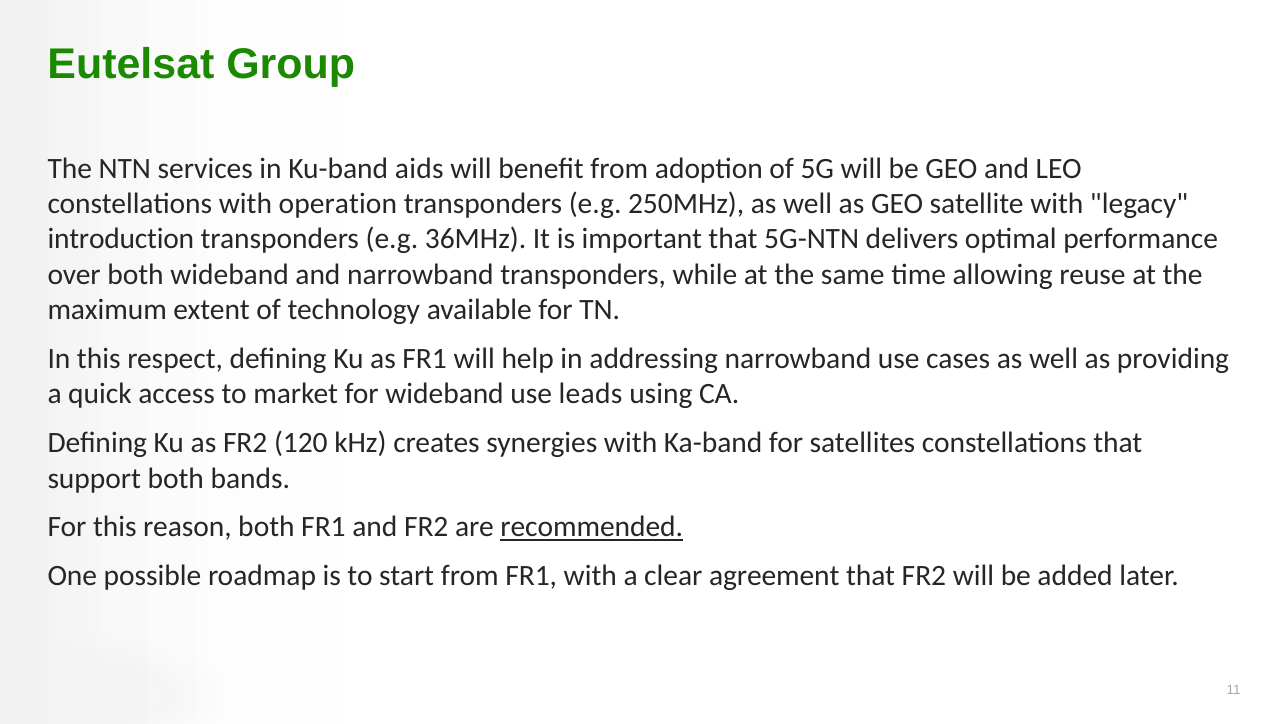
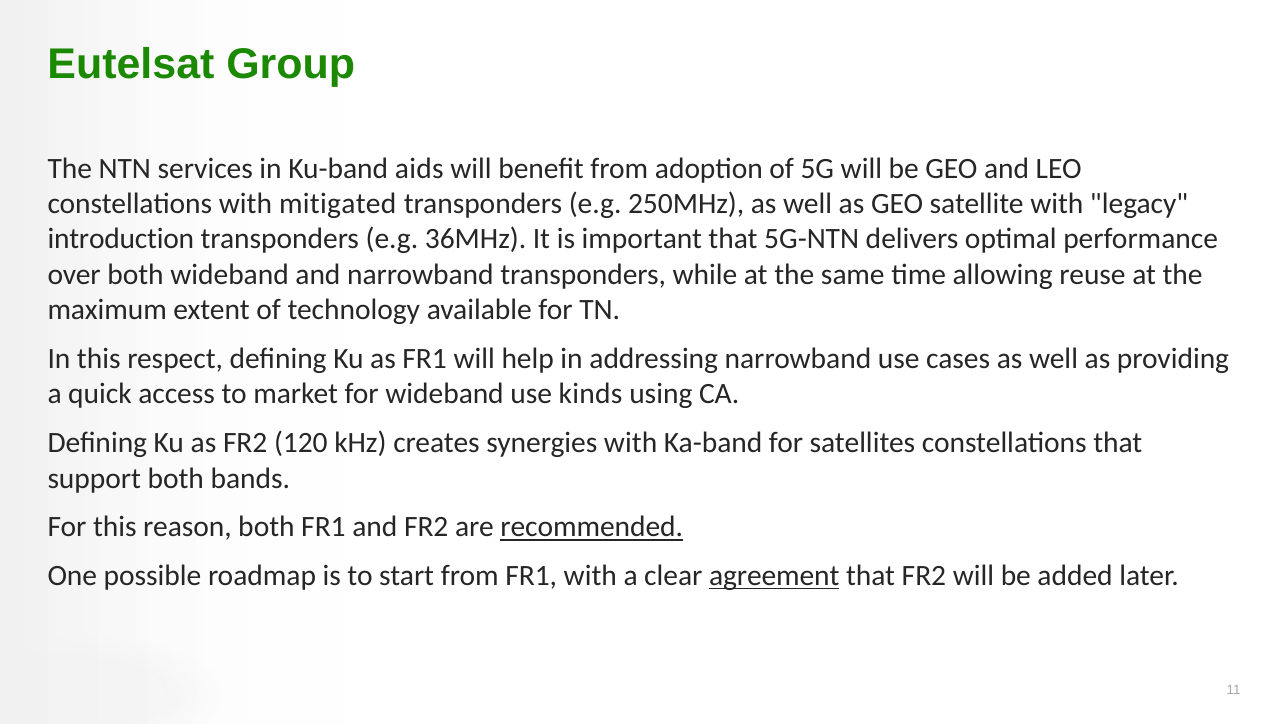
operation: operation -> mitigated (338, 204)
leads: leads -> kinds (591, 394)
agreement underline: none -> present (774, 576)
